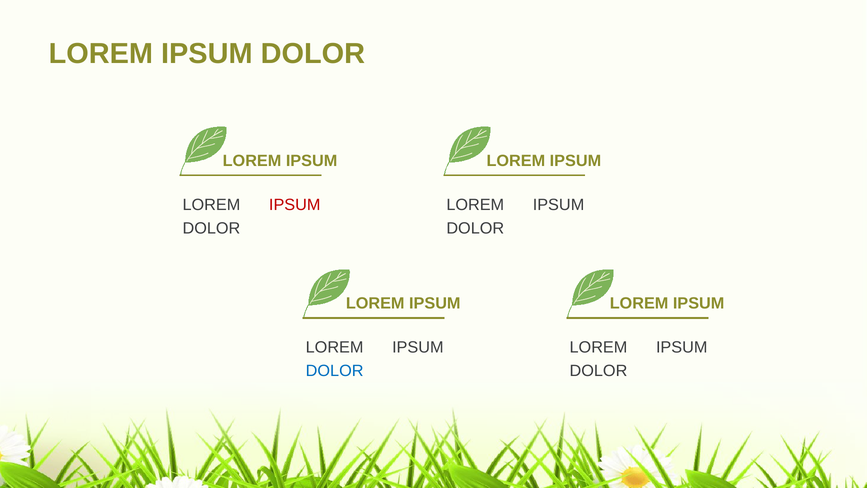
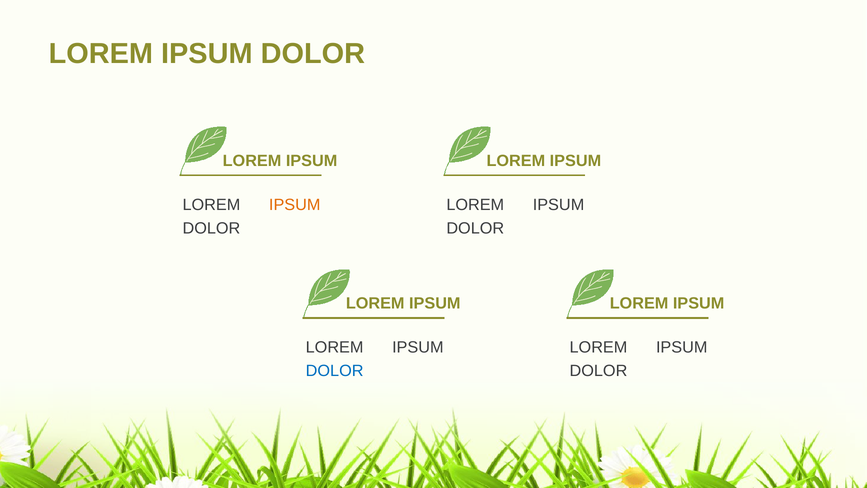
IPSUM colour: red -> orange (295, 205)
